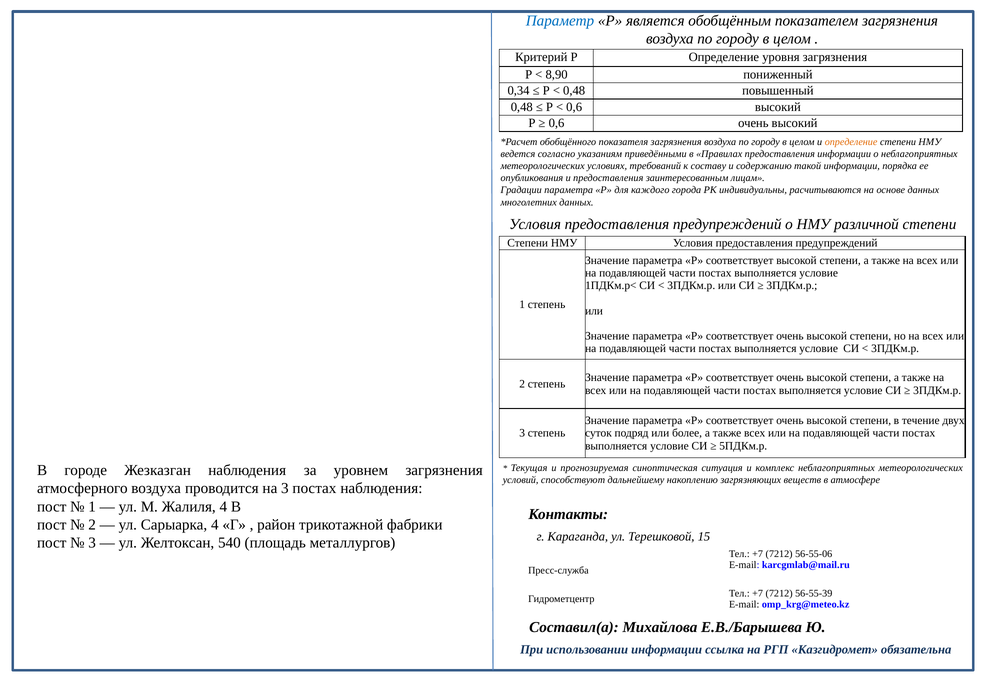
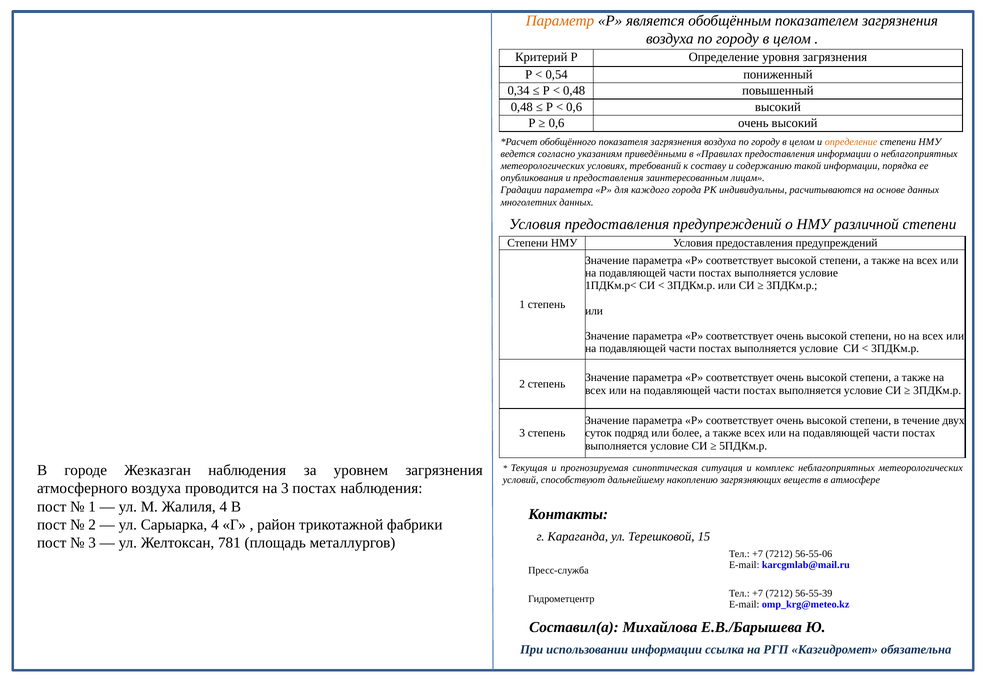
Параметр colour: blue -> orange (560, 21)
8,90: 8,90 -> 0,54 (557, 75)
540: 540 -> 781 (229, 543)
